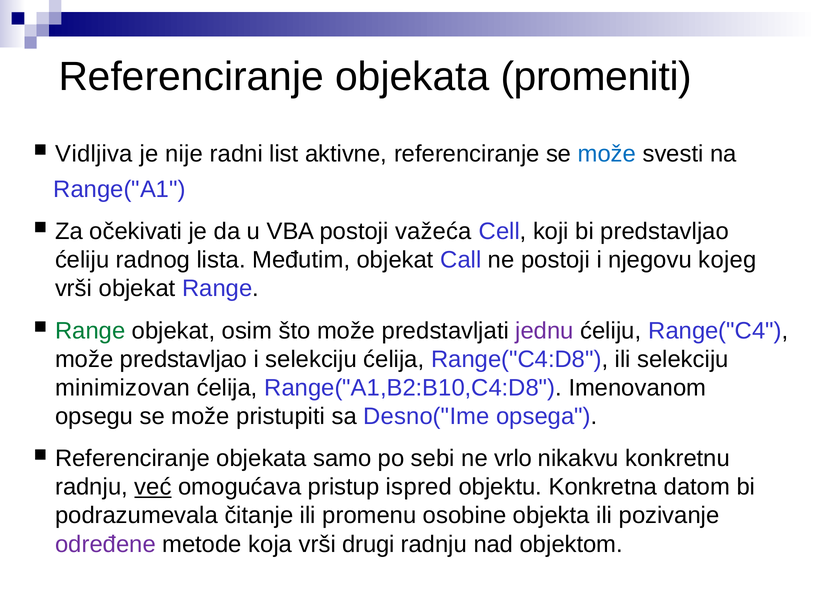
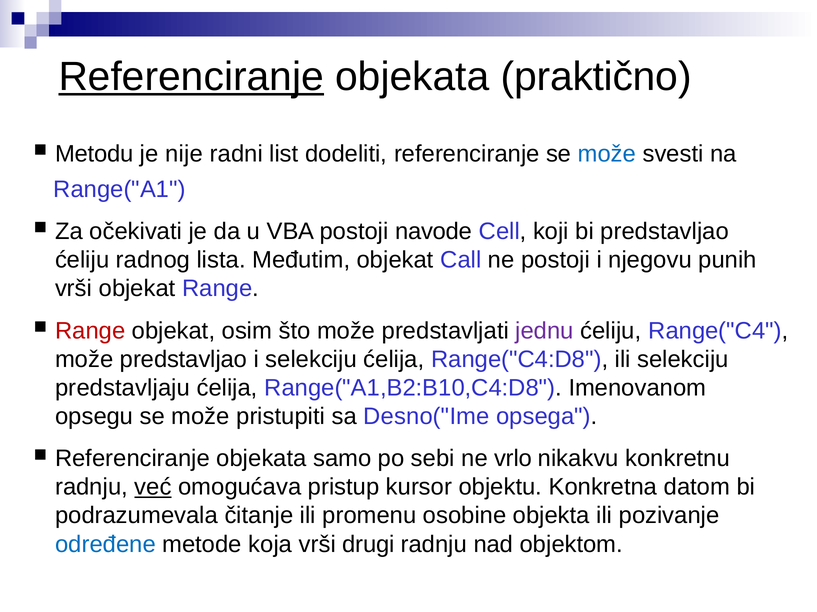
Referenciranje underline: none -> present (191, 77)
promeniti: promeniti -> praktično (596, 77)
Vidljiva: Vidljiva -> Metodu (94, 154)
aktivne: aktivne -> dodeliti (346, 154)
važeća: važeća -> navode (434, 232)
kojeg: kojeg -> punih (728, 260)
Range colour: green -> red (90, 331)
minimizovan: minimizovan -> predstavljaju (123, 388)
ispred: ispred -> kursor (419, 488)
određene colour: purple -> blue (105, 545)
